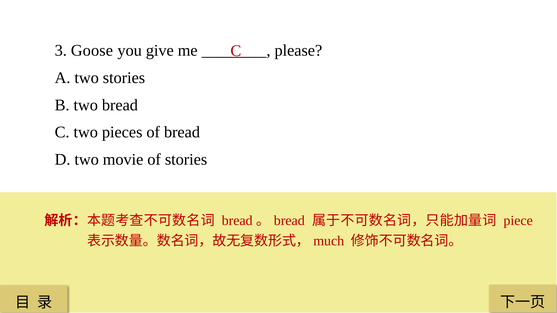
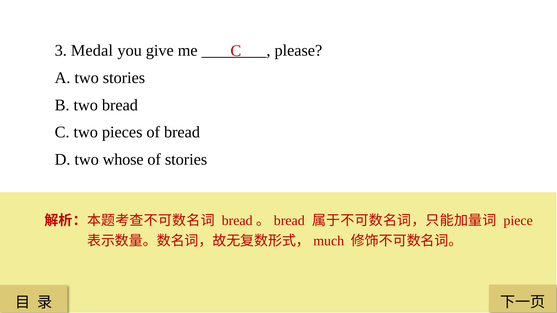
Goose: Goose -> Medal (92, 51)
movie: movie -> whose (123, 160)
